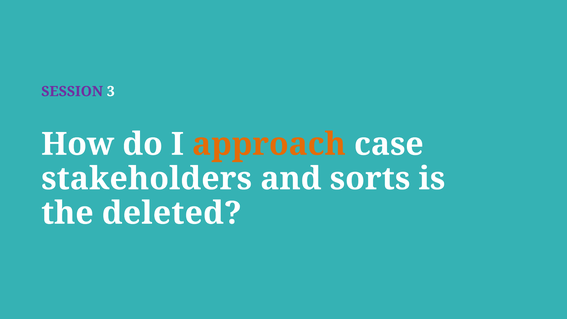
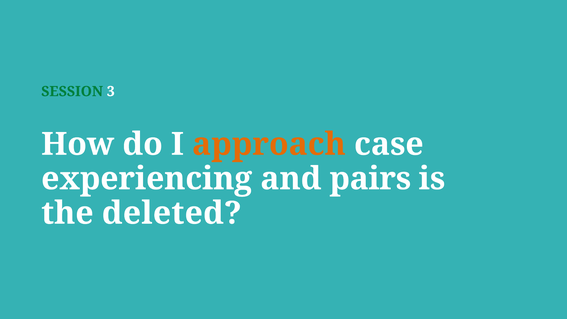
SESSION colour: purple -> green (72, 91)
stakeholders: stakeholders -> experiencing (147, 179)
sorts: sorts -> pairs (370, 179)
